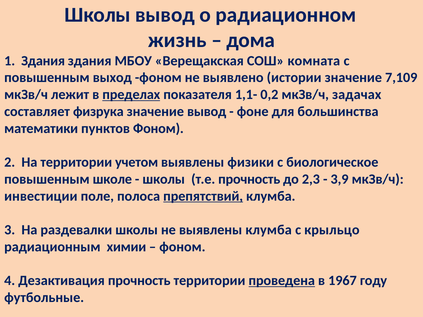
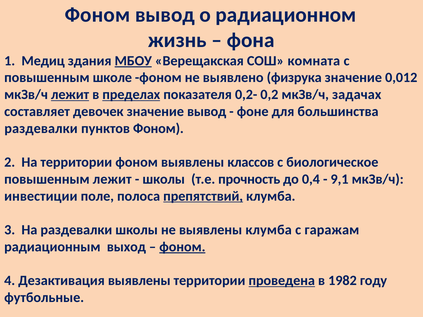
Школы: Школы -> Фоном (97, 15)
дома: дома -> фона (251, 40)
1 Здания: Здания -> Медиц (43, 61)
МБОУ underline: none -> present (133, 61)
выход: выход -> школе (112, 78)
истории: истории -> физрука (294, 78)
7,109: 7,109 -> 0,012 (401, 78)
лежит underline: none -> present (70, 95)
1,1-: 1,1- -> 0,2- (246, 95)
физрука: физрука -> девочек (98, 112)
математики: математики -> раздевалки (41, 128)
территории учетом: учетом -> фоном (137, 162)
физики: физики -> классов (251, 162)
повышенным школе: школе -> лежит (112, 179)
2,3: 2,3 -> 0,4 (311, 179)
3,9: 3,9 -> 9,1 (340, 179)
крыльцо: крыльцо -> гаражам (332, 230)
химии: химии -> выход (126, 247)
фоном underline: none -> present (182, 247)
Дезактивация прочность: прочность -> выявлены (139, 281)
1967: 1967 -> 1982 (342, 281)
